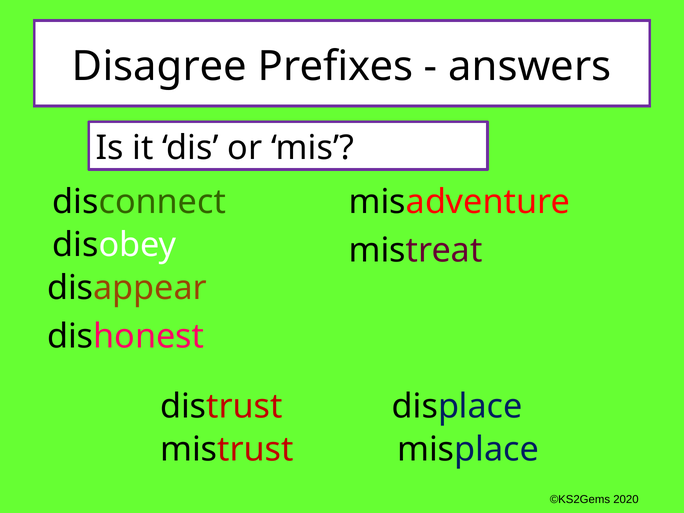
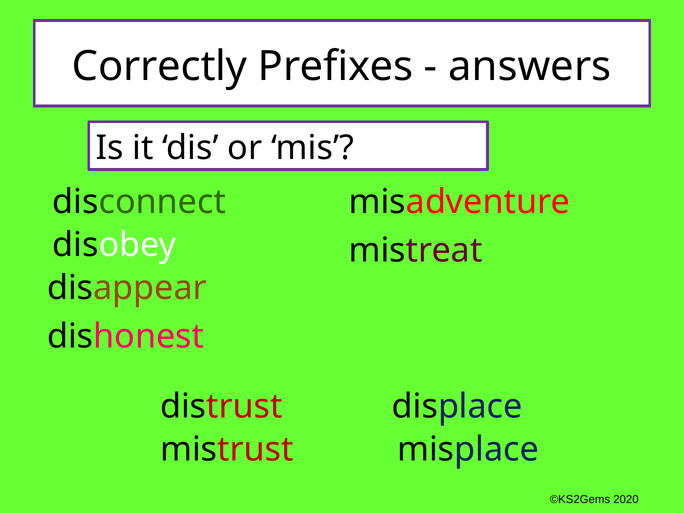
Disagree: Disagree -> Correctly (160, 66)
